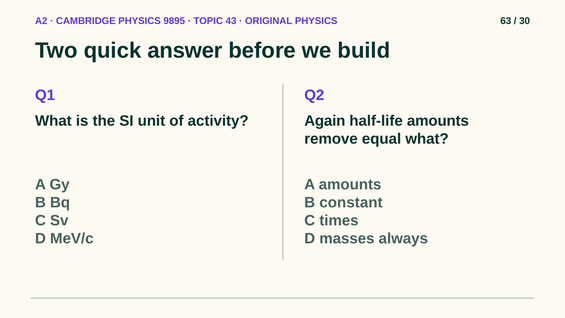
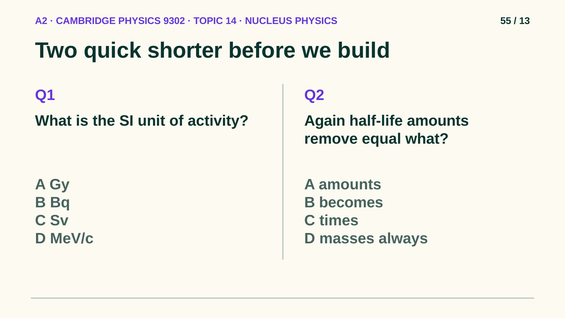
9895: 9895 -> 9302 (174, 21)
43: 43 -> 14 (231, 21)
ORIGINAL: ORIGINAL -> NUCLEUS (269, 21)
63: 63 -> 55 (506, 21)
30: 30 -> 13 (525, 21)
answer: answer -> shorter (185, 50)
constant: constant -> becomes (351, 202)
